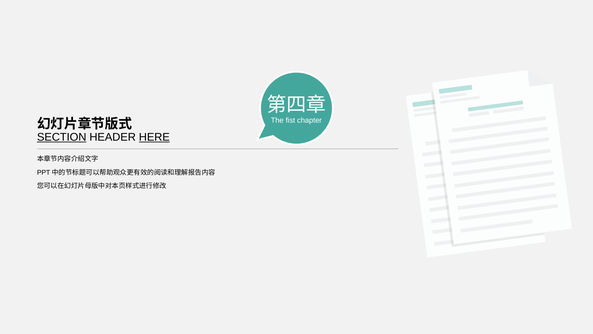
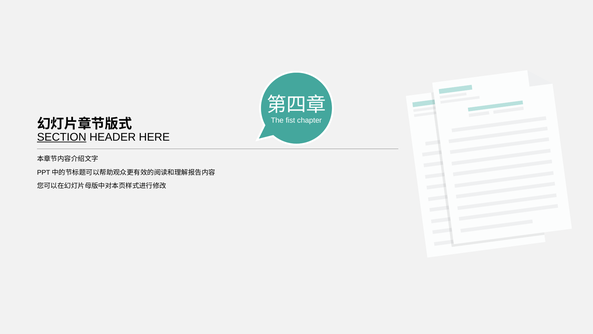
HERE underline: present -> none (154, 137)
